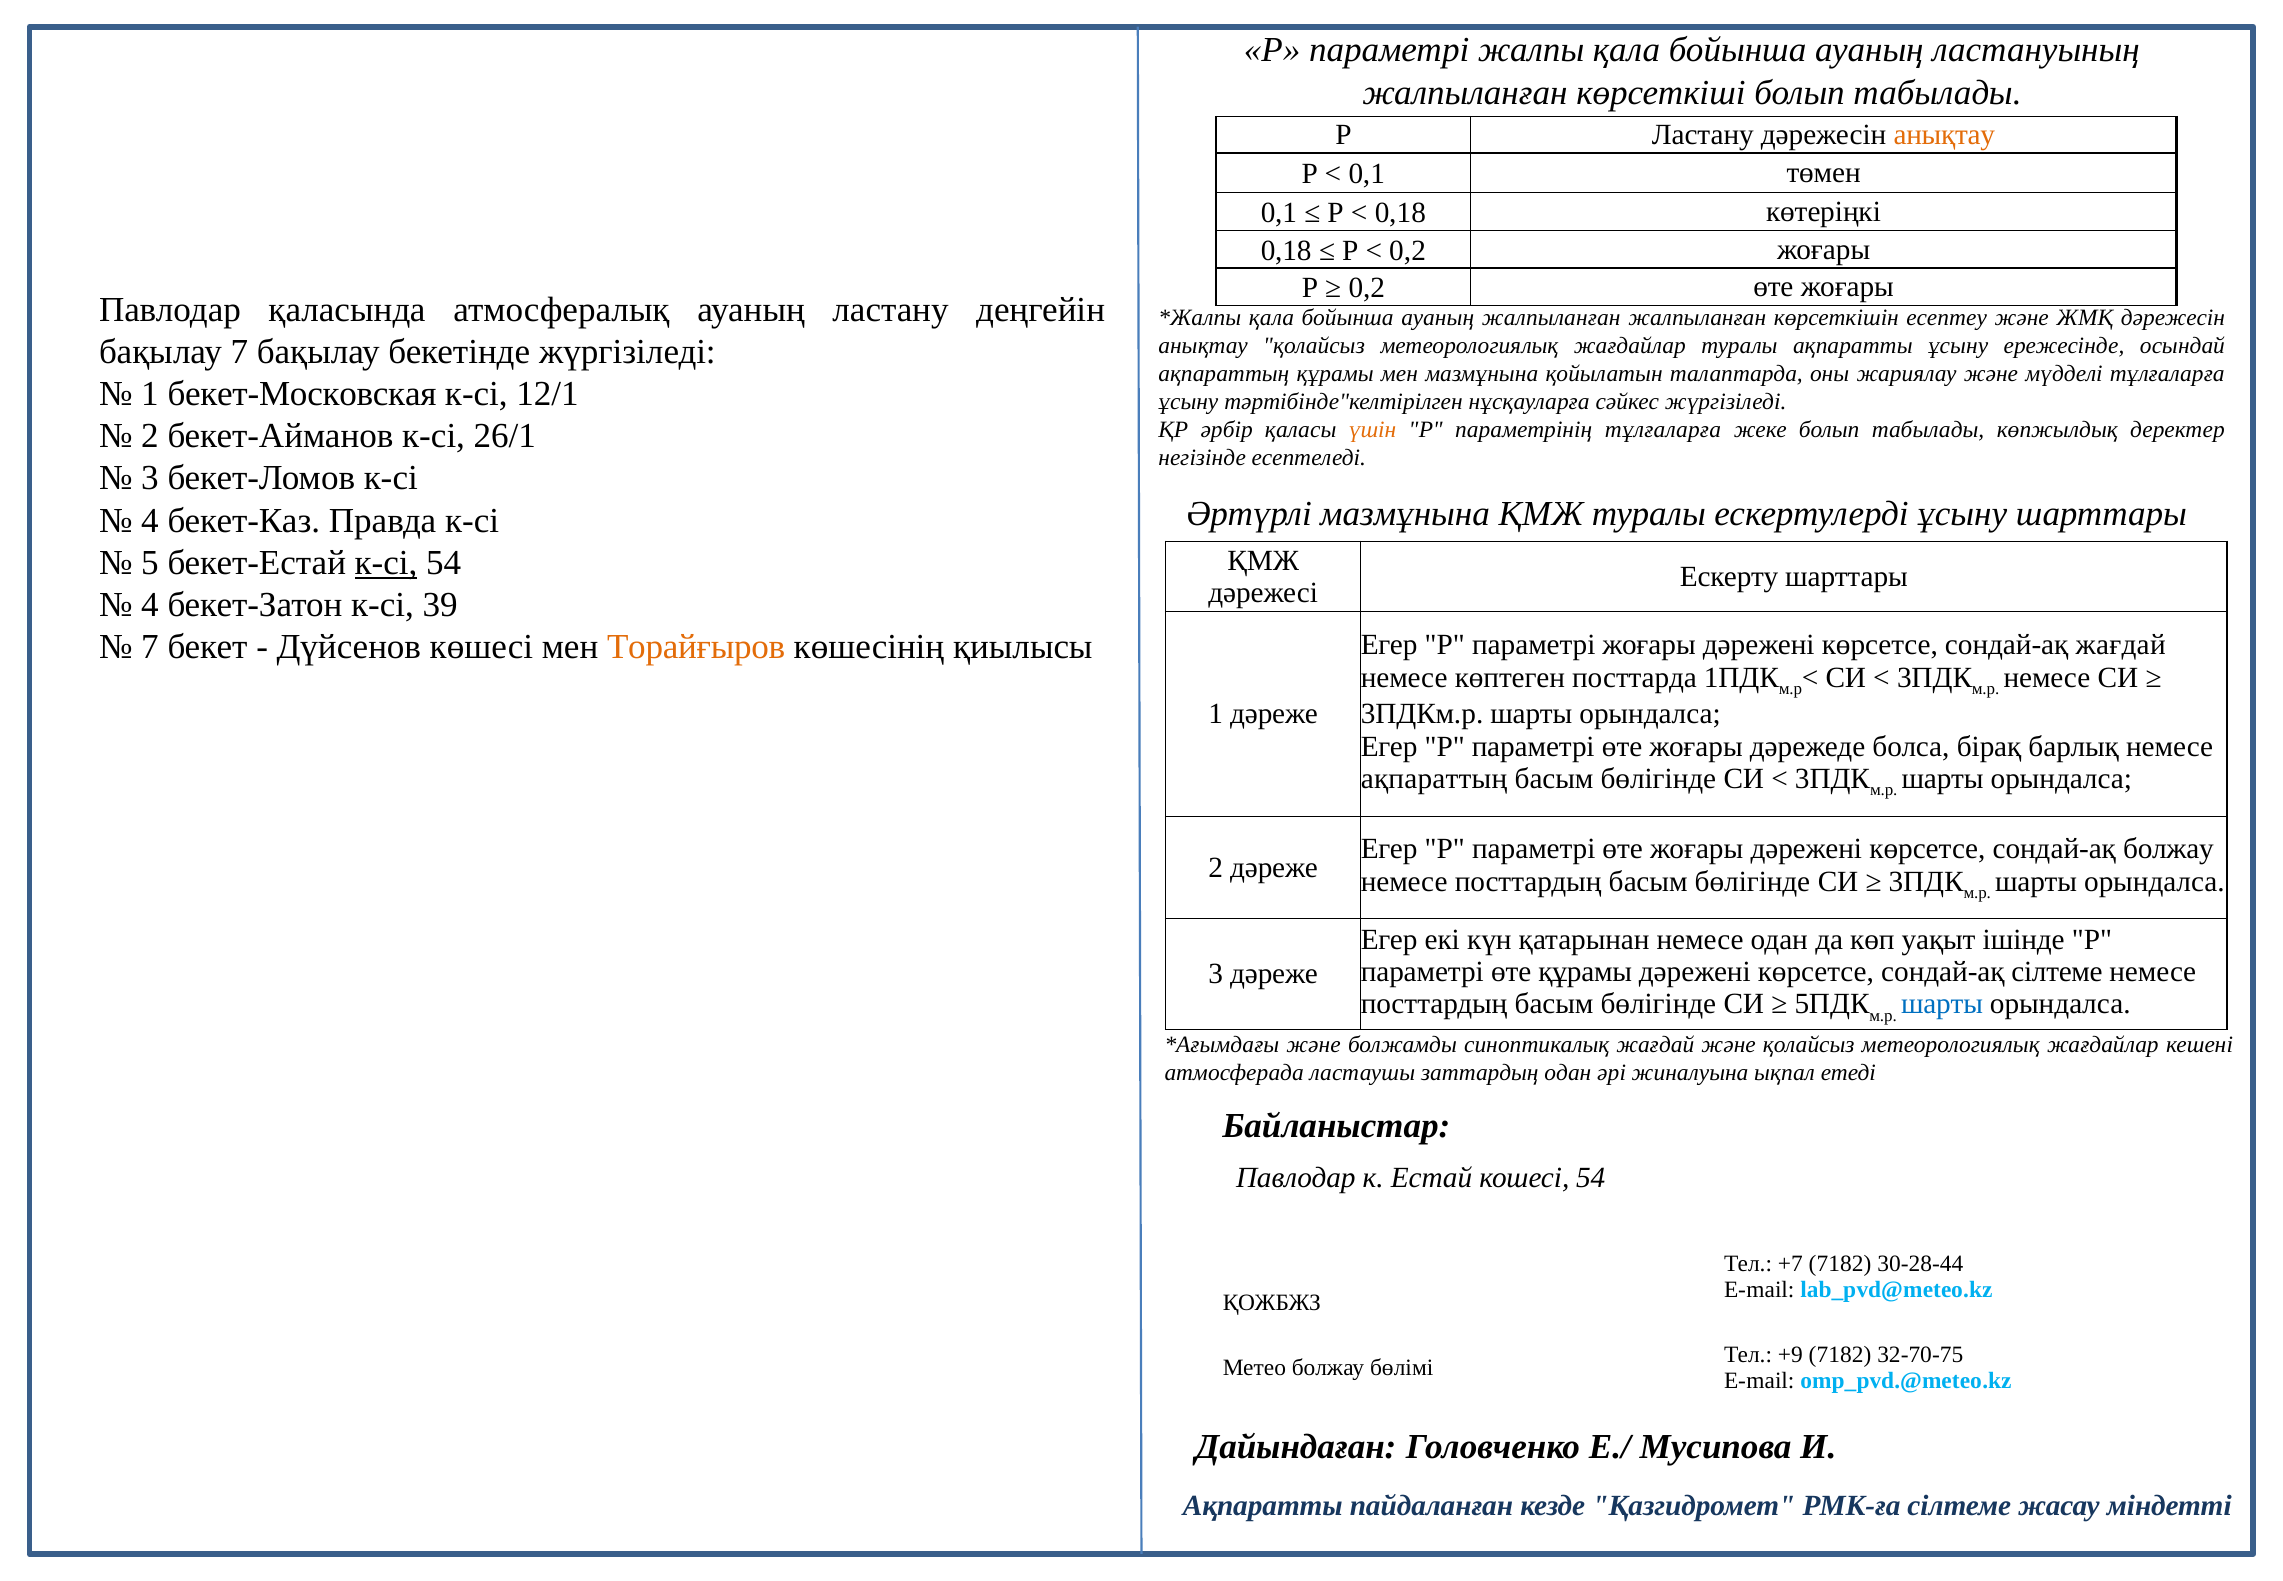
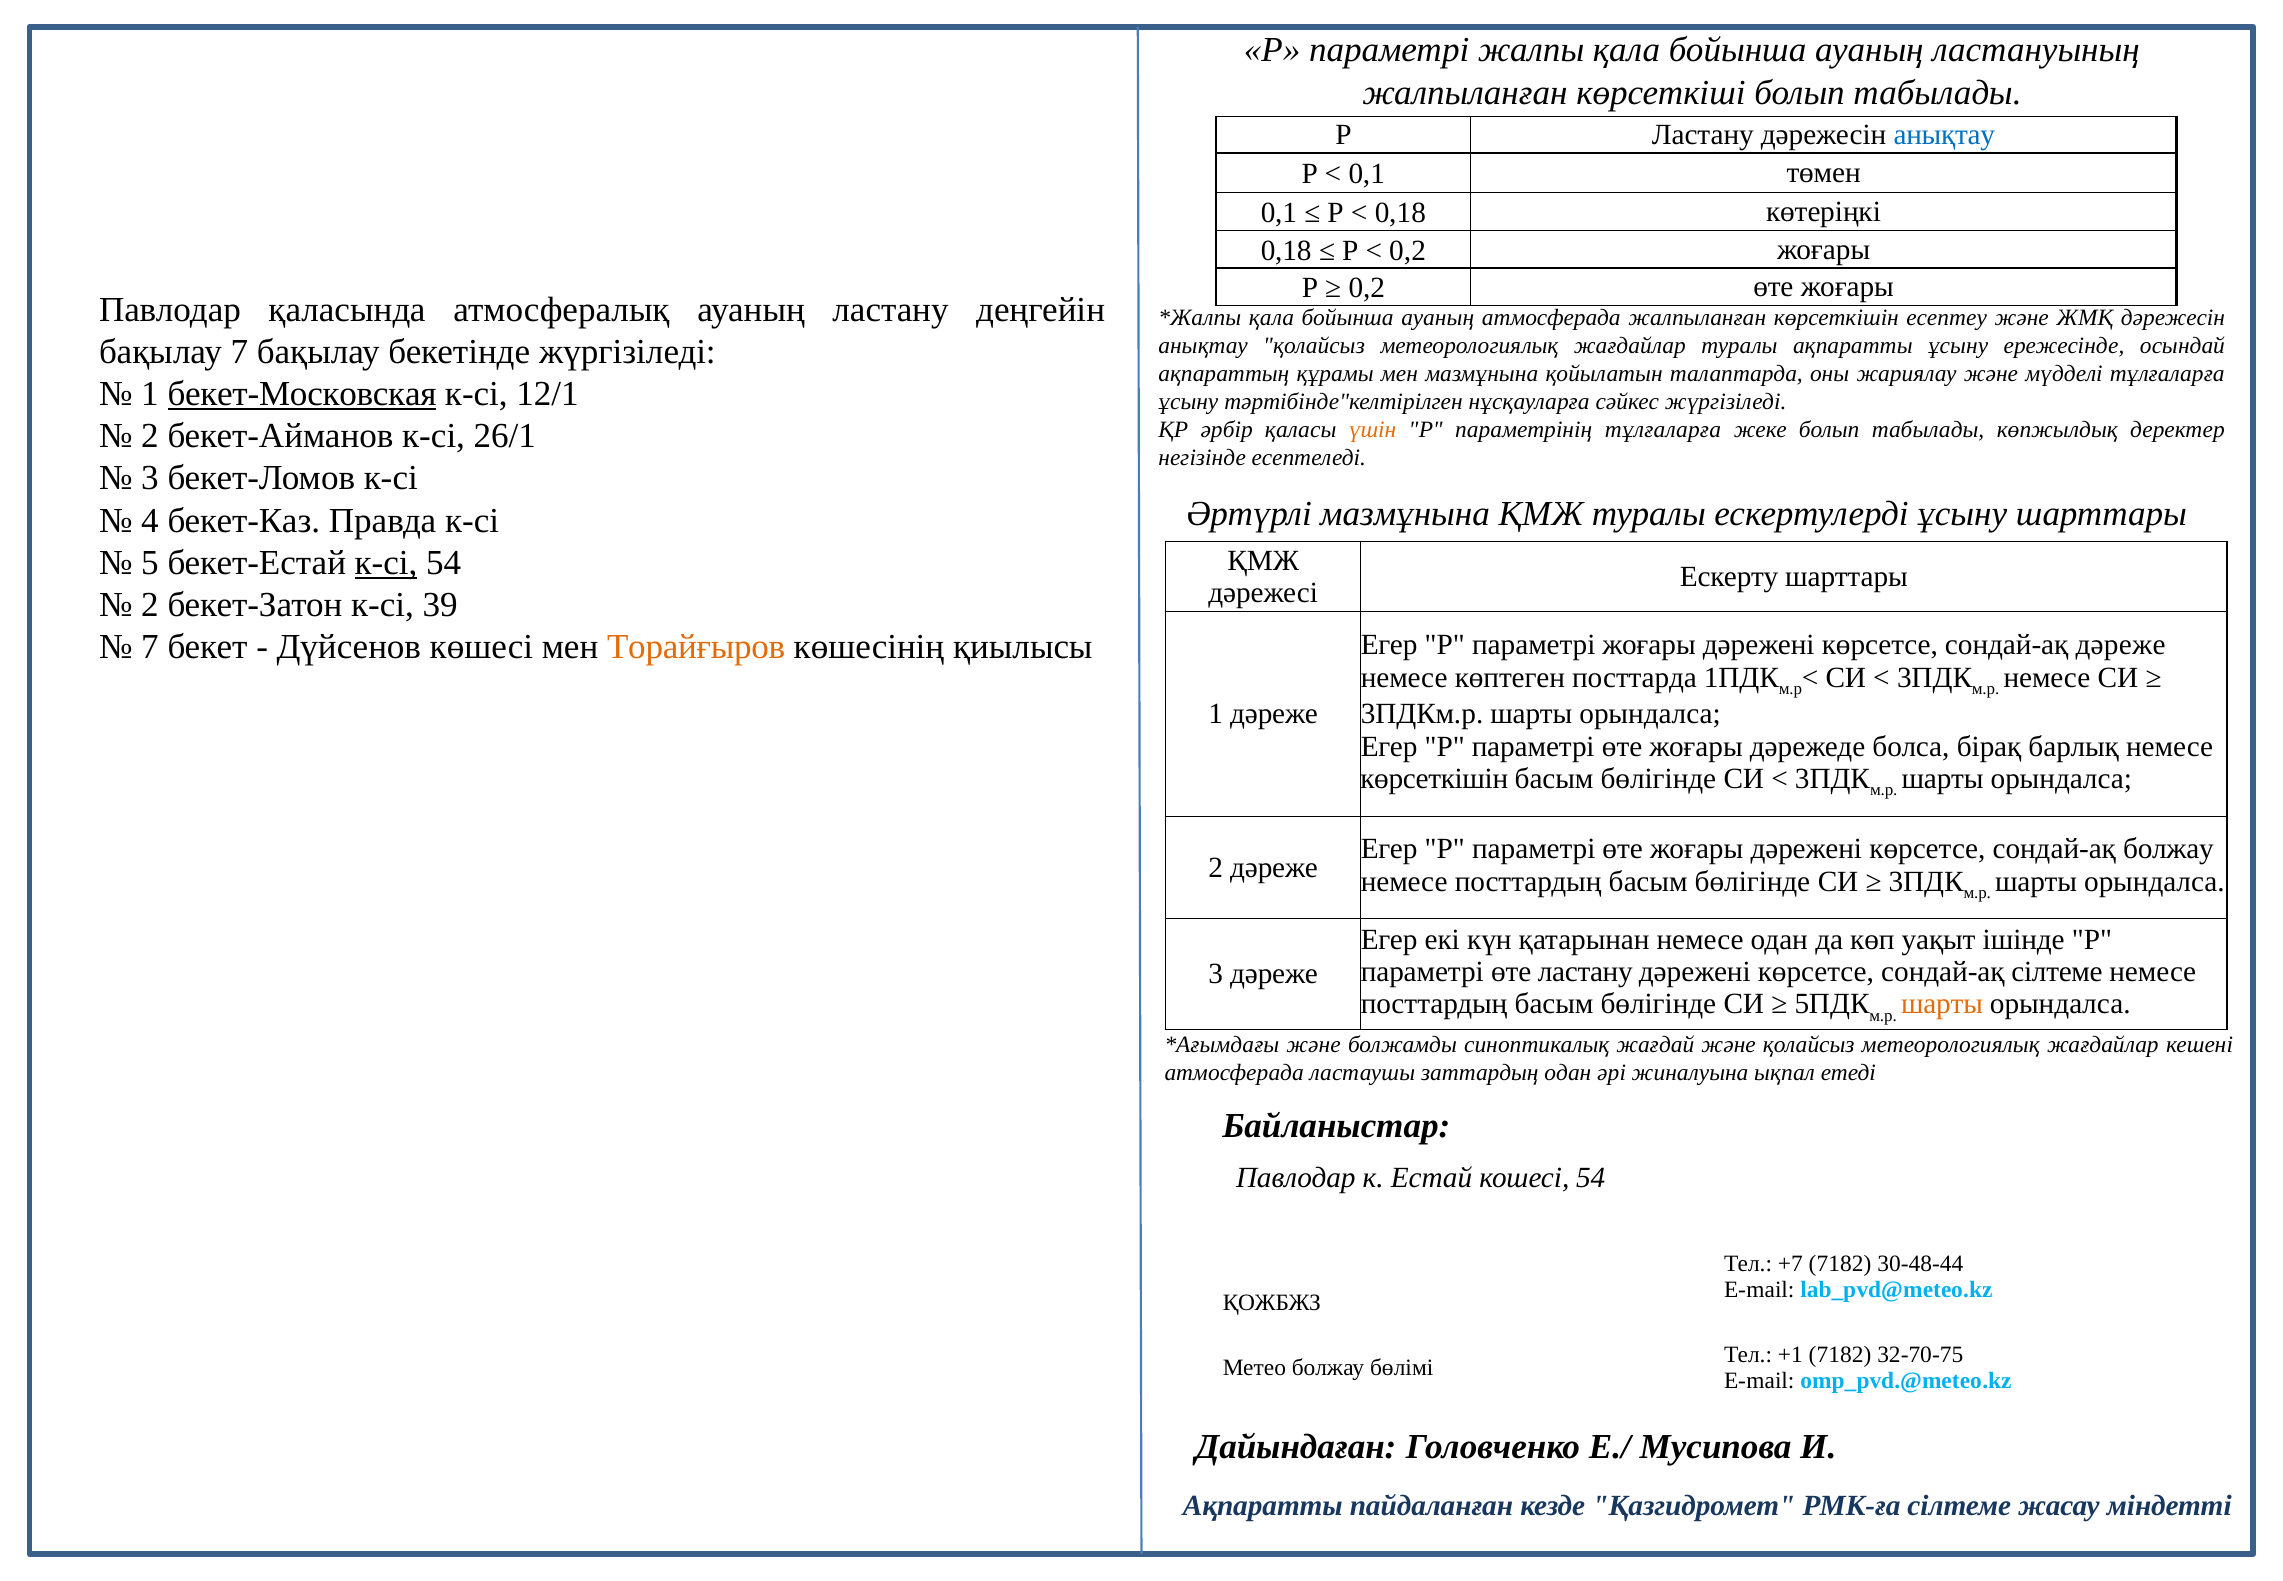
анықтау colour: orange -> blue (1944, 135)
ауаның жалпыланған: жалпыланған -> атмосферада (1551, 318)
бекет-Московская underline: none -> present (302, 394)
4: 4 -> 2 (150, 605)
сондай-ақ жағдай: жағдай -> дәреже (2121, 645)
ақпараттың: ақпараттың -> көрсеткішін (1434, 779)
өте құрамы: құрамы -> ластану (1585, 972)
шарты colour: blue -> orange (1942, 1004)
30-28-44: 30-28-44 -> 30-48-44 (1920, 1263)
+9: +9 -> +1 (1790, 1355)
